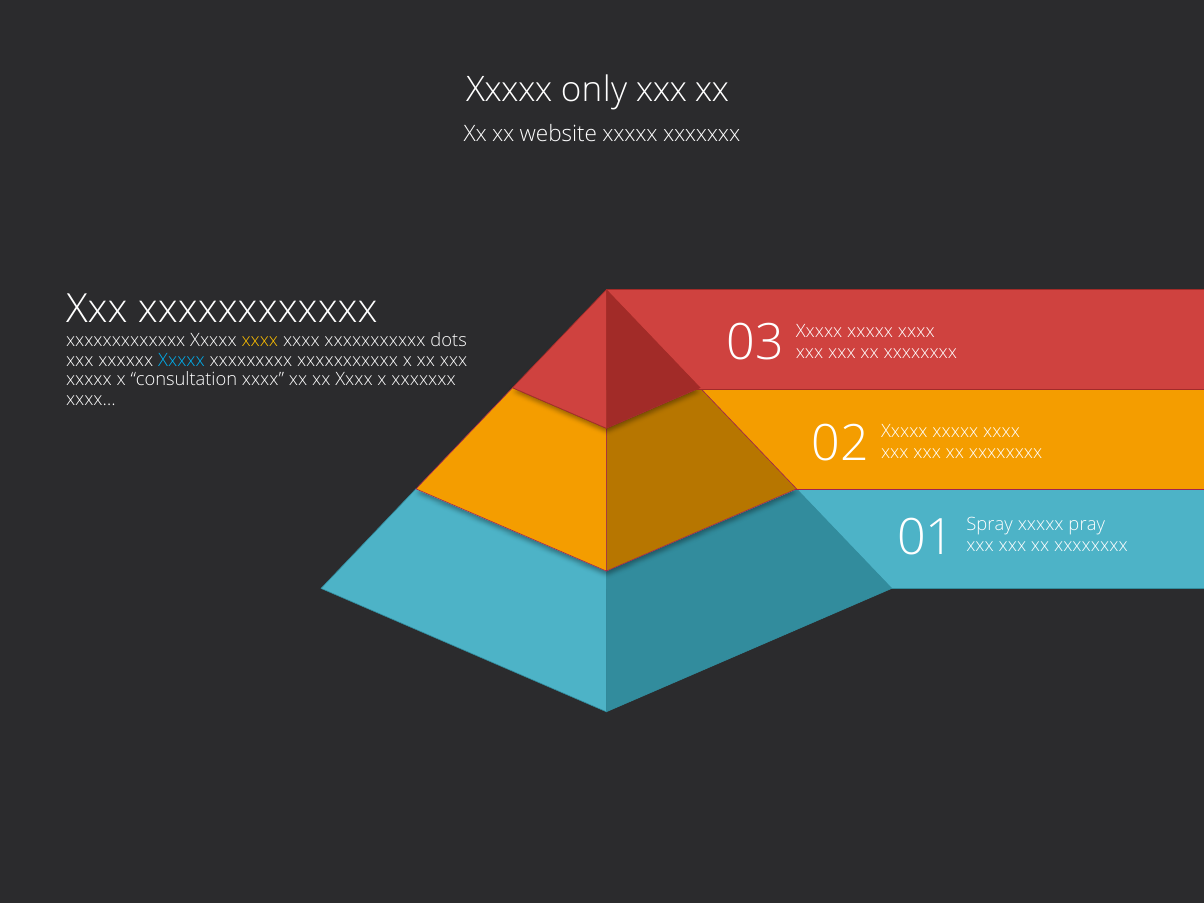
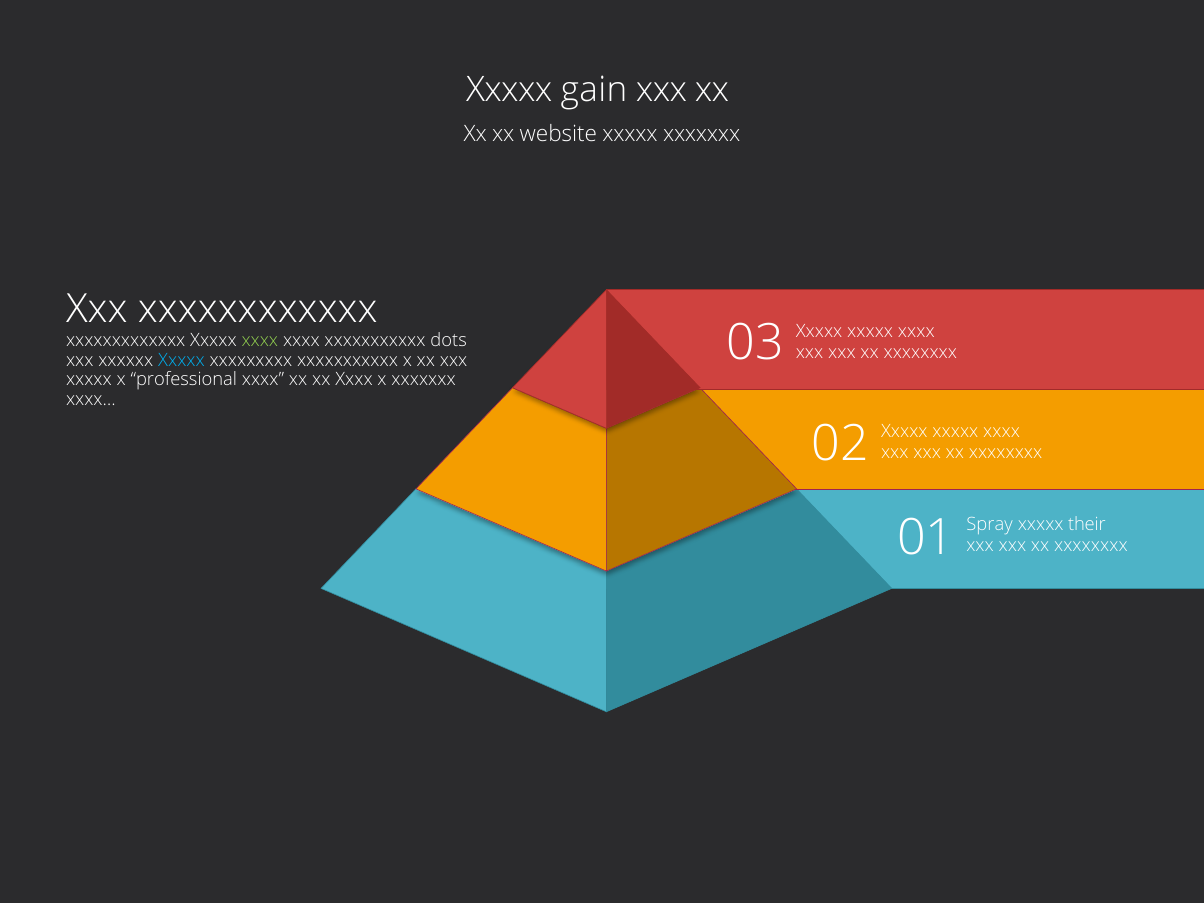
only: only -> gain (594, 90)
xxxx colour: yellow -> light green (260, 340)
consultation: consultation -> professional (184, 380)
pray: pray -> their (1087, 525)
